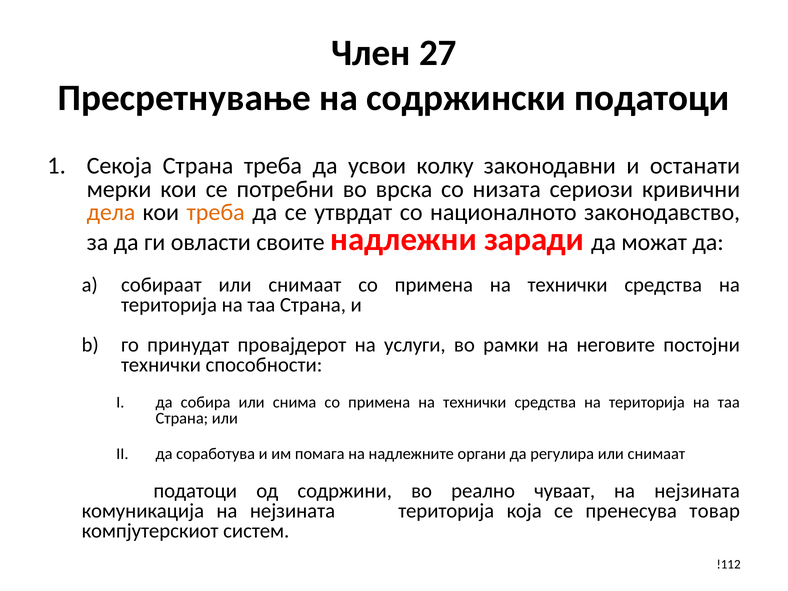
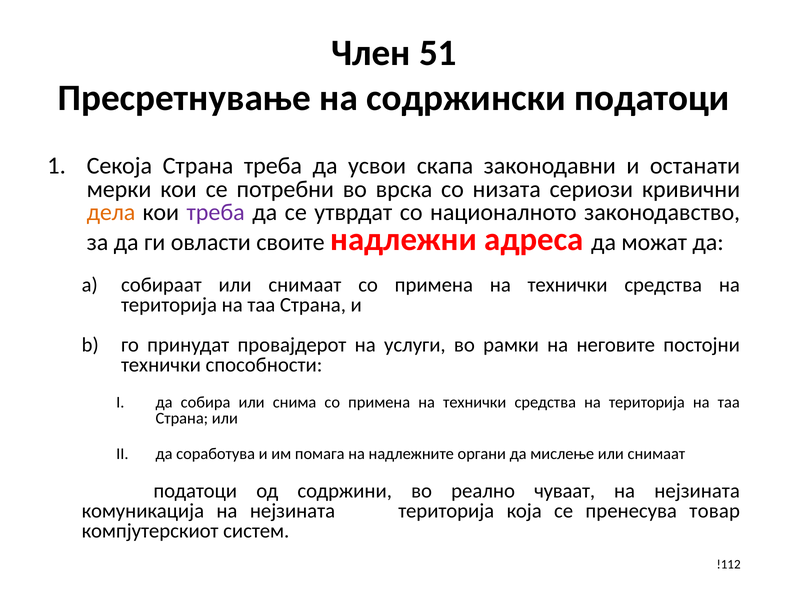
27: 27 -> 51 (438, 53)
колку: колку -> скапа (445, 166)
треба colour: orange -> purple (216, 212)
заради: заради -> адреса (534, 239)
регулира: регулира -> мислење (562, 454)
